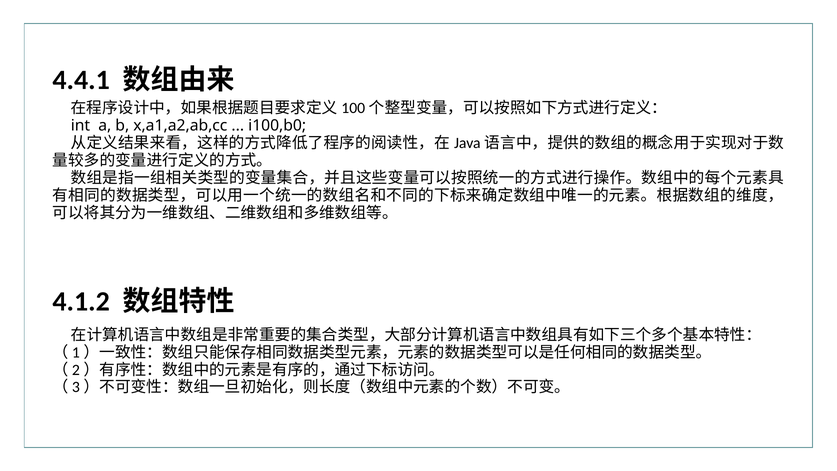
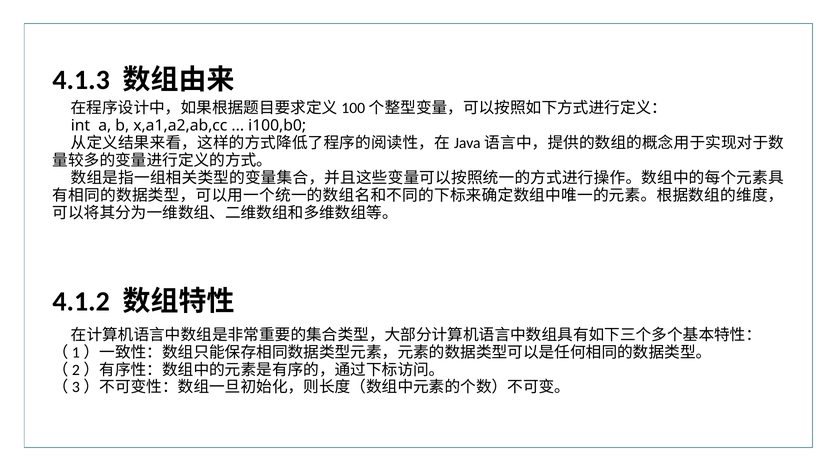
4.4.1: 4.4.1 -> 4.1.3 (81, 80)
